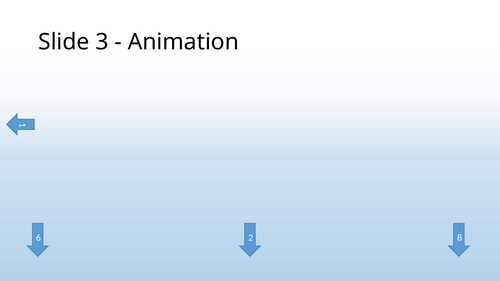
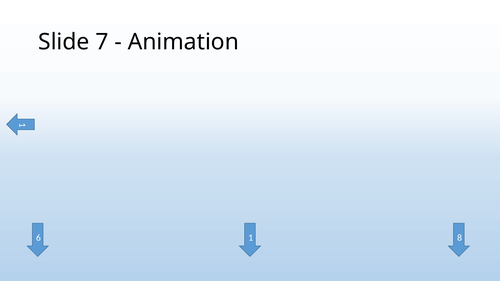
3: 3 -> 7 (102, 42)
6 2: 2 -> 1 (251, 238)
